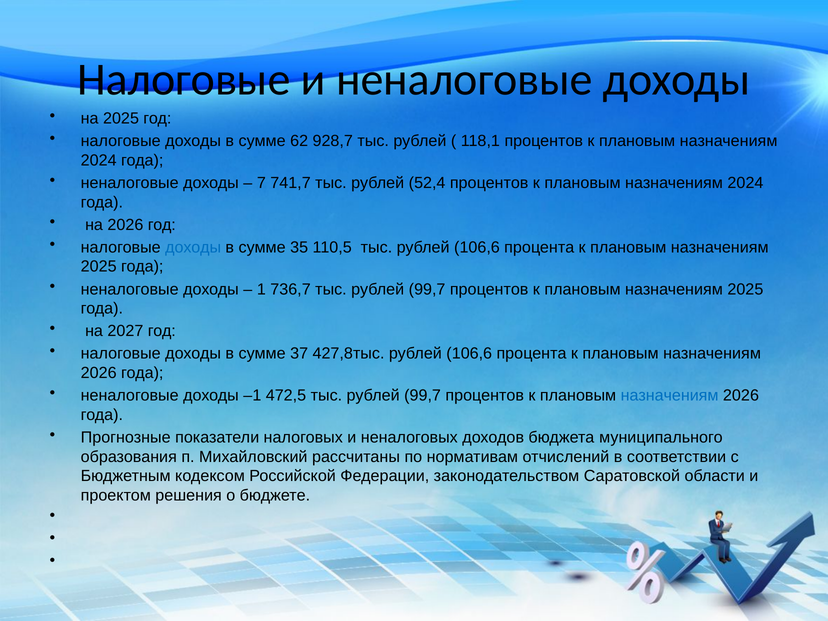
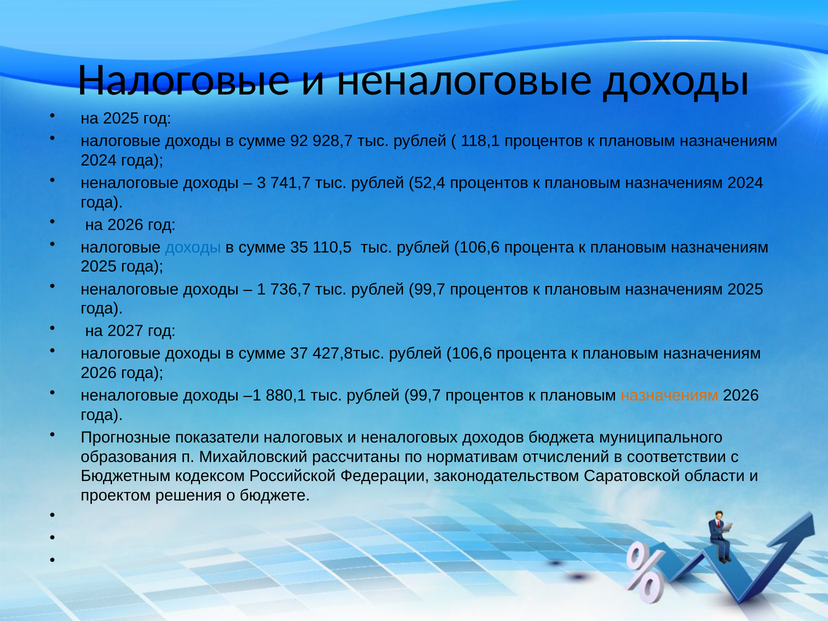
62: 62 -> 92 (299, 141)
7: 7 -> 3 (261, 183)
472,5: 472,5 -> 880,1 (286, 396)
назначениям colour: blue -> orange (670, 396)
